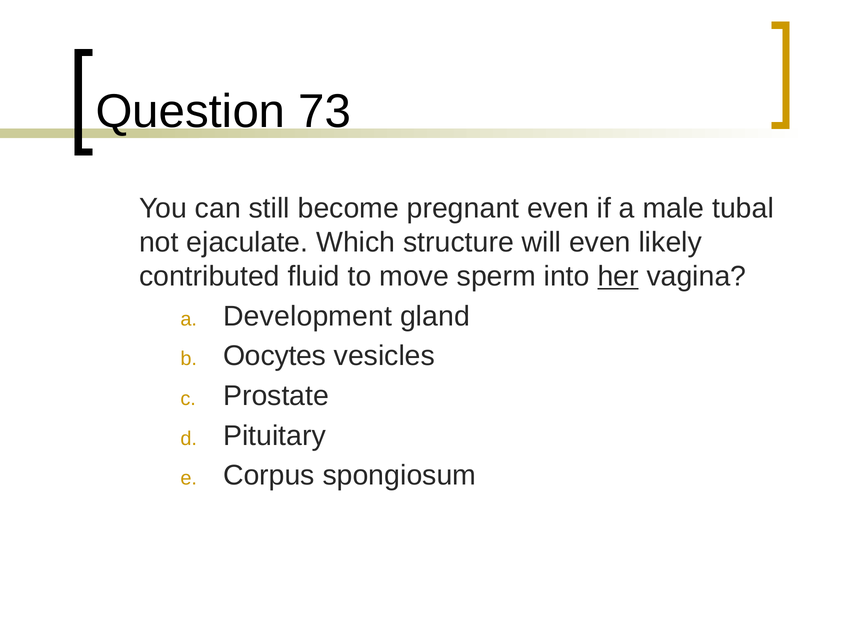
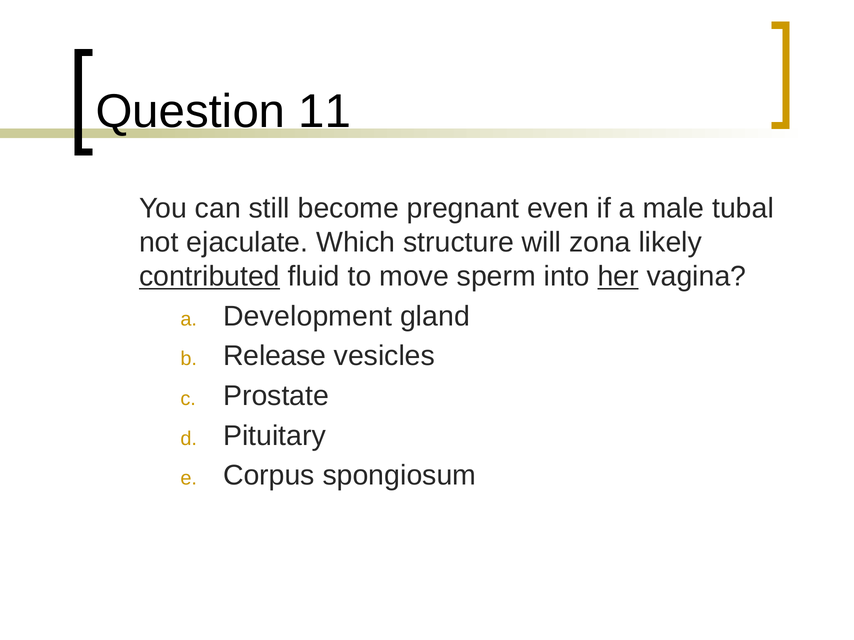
73: 73 -> 11 (325, 112)
will even: even -> zona (600, 243)
contributed underline: none -> present (209, 277)
Oocytes: Oocytes -> Release (275, 356)
